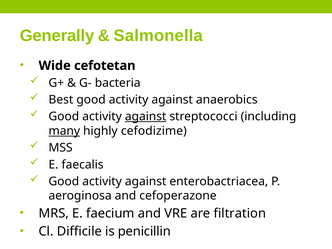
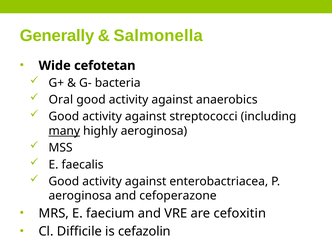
Best: Best -> Oral (61, 100)
against underline: present -> none (146, 117)
highly cefodizime: cefodizime -> aeroginosa (154, 131)
filtration: filtration -> cefoxitin (240, 213)
penicillin: penicillin -> cefazolin (144, 231)
